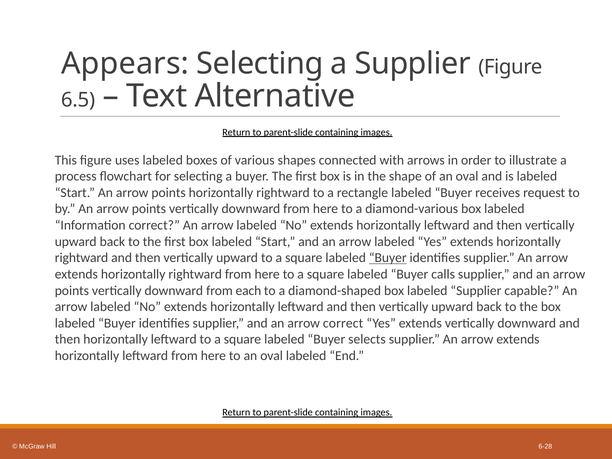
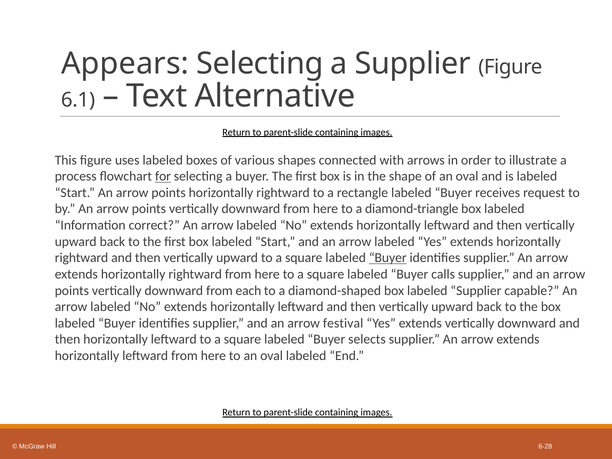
6.5: 6.5 -> 6.1 (78, 100)
for underline: none -> present (163, 176)
diamond-various: diamond-various -> diamond-triangle (412, 209)
arrow correct: correct -> festival (343, 323)
